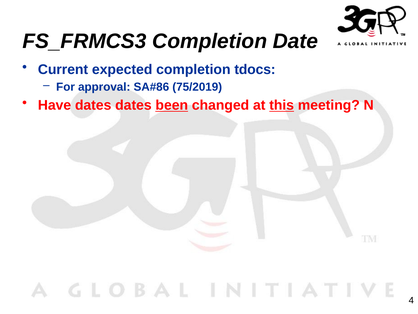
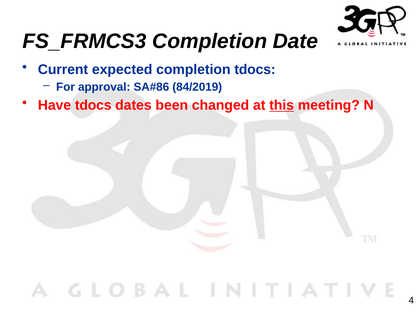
75/2019: 75/2019 -> 84/2019 (197, 87)
Have dates: dates -> tdocs (93, 105)
been underline: present -> none (172, 105)
